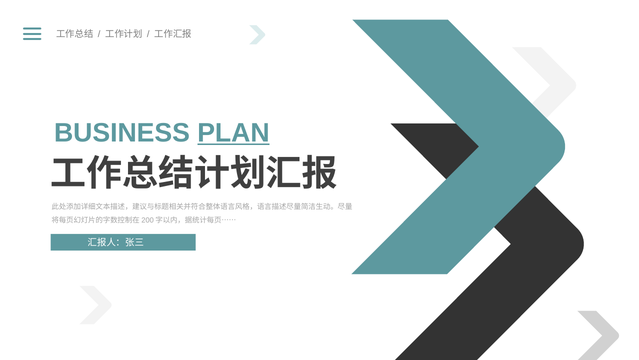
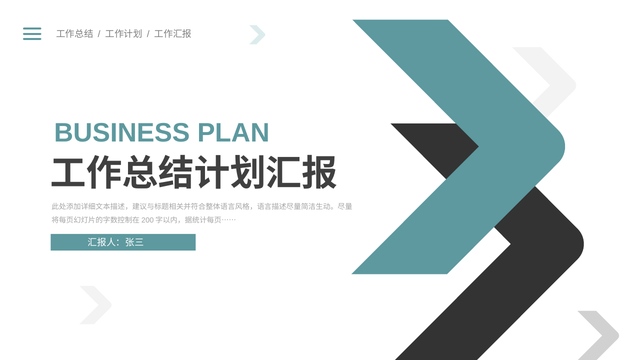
PLAN underline: present -> none (233, 133)
